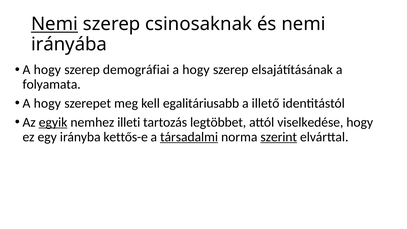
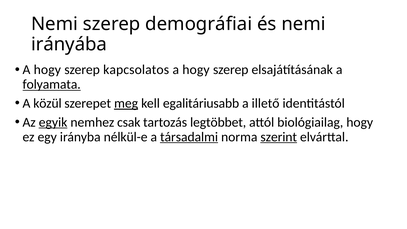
Nemi underline: present -> none (55, 24)
csinosaknak: csinosaknak -> demográfiai (199, 24)
demográfiai: demográfiai -> kapcsolatos (136, 70)
folyamata underline: none -> present (52, 84)
hogy: hogy -> közül (47, 103)
meg underline: none -> present (126, 103)
illeti: illeti -> csak (129, 122)
viselkedése: viselkedése -> biológiailag (310, 122)
kettős-e: kettős-e -> nélkül-e (126, 137)
